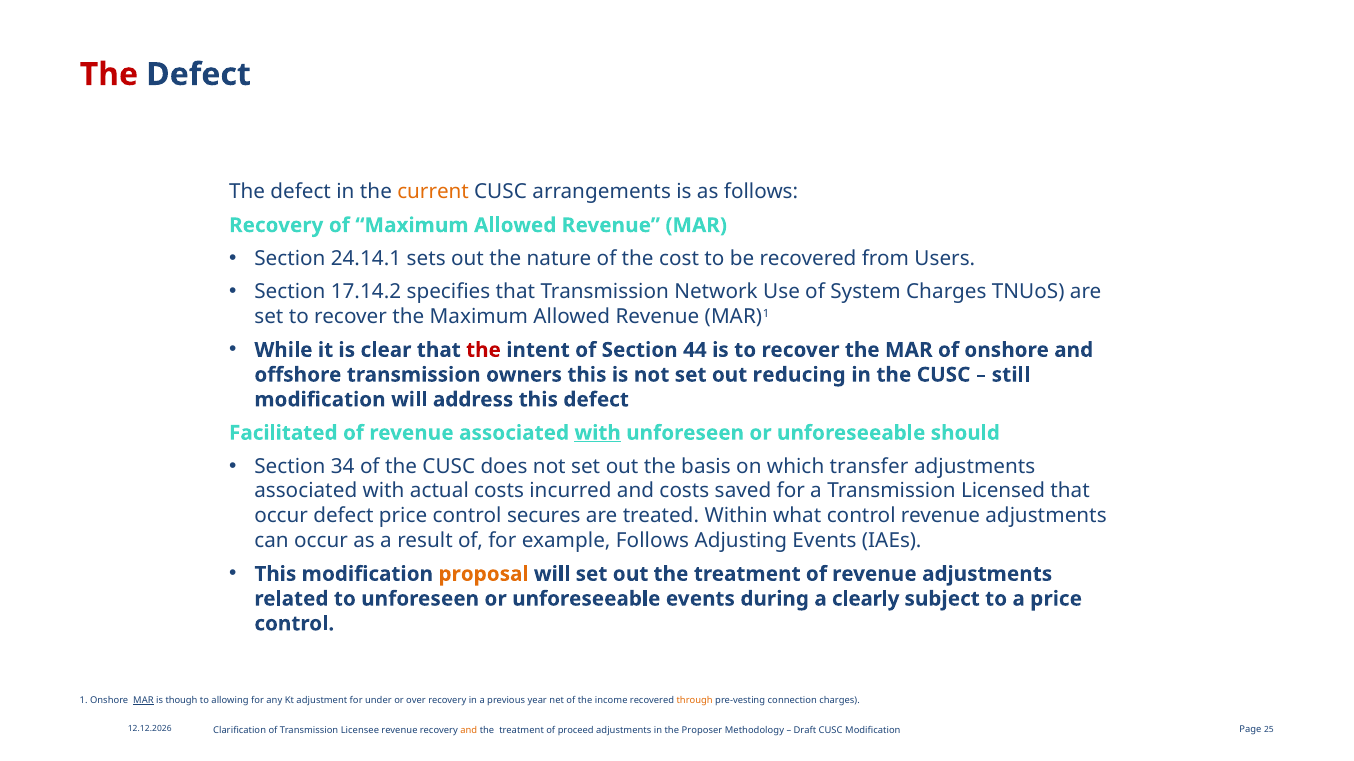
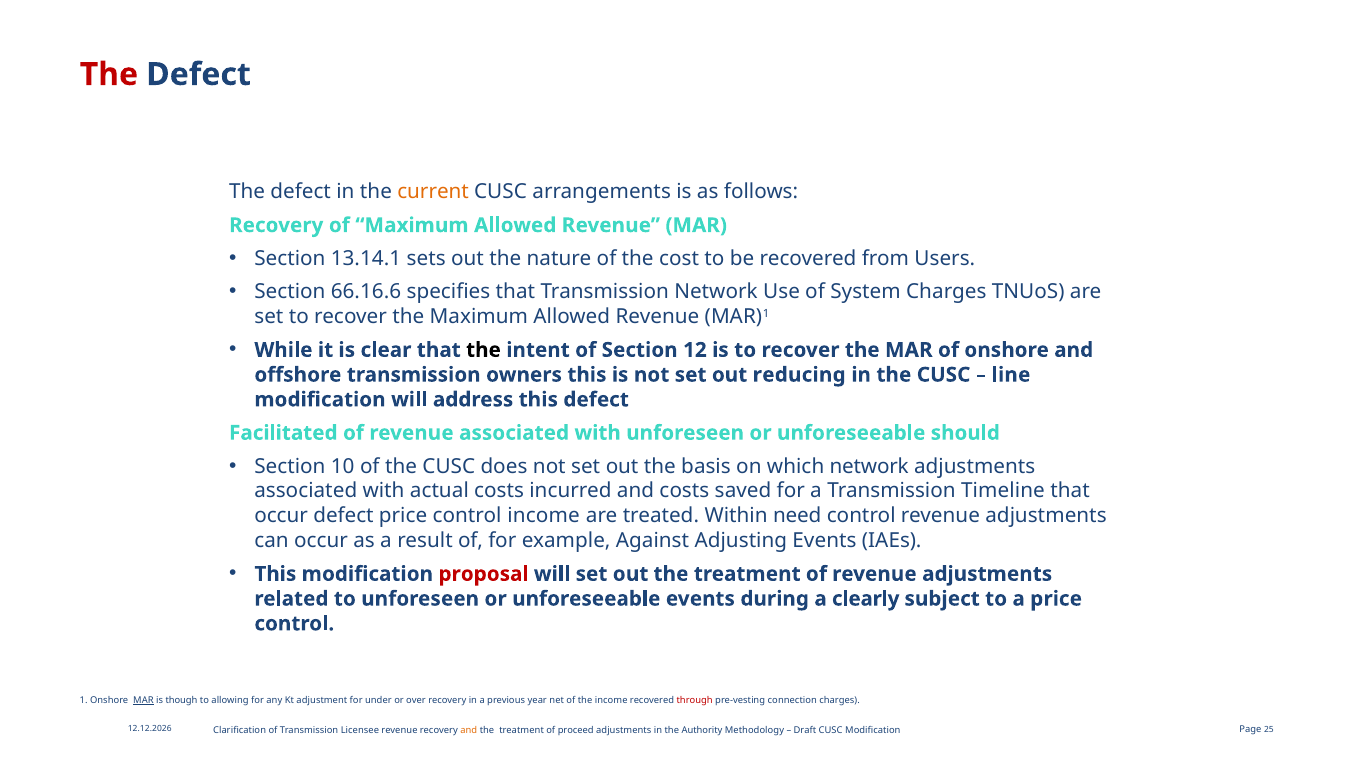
24.14.1: 24.14.1 -> 13.14.1 (366, 259)
17.14.2: 17.14.2 -> 66.16.6 (366, 292)
the colour: red -> black (483, 350)
44: 44 -> 12 (695, 350)
still: still -> line (1011, 375)
with underline: present -> none (598, 433)
34: 34 -> 10 (343, 467)
which transfer: transfer -> network (869, 467)
Licensed: Licensed -> Timeline (1003, 491)
control secures: secures -> income (544, 516)
what: what -> need (797, 516)
example Follows: Follows -> Against (652, 541)
proposal colour: orange -> red (484, 574)
through colour: orange -> red (695, 701)
Proposer: Proposer -> Authority (702, 731)
